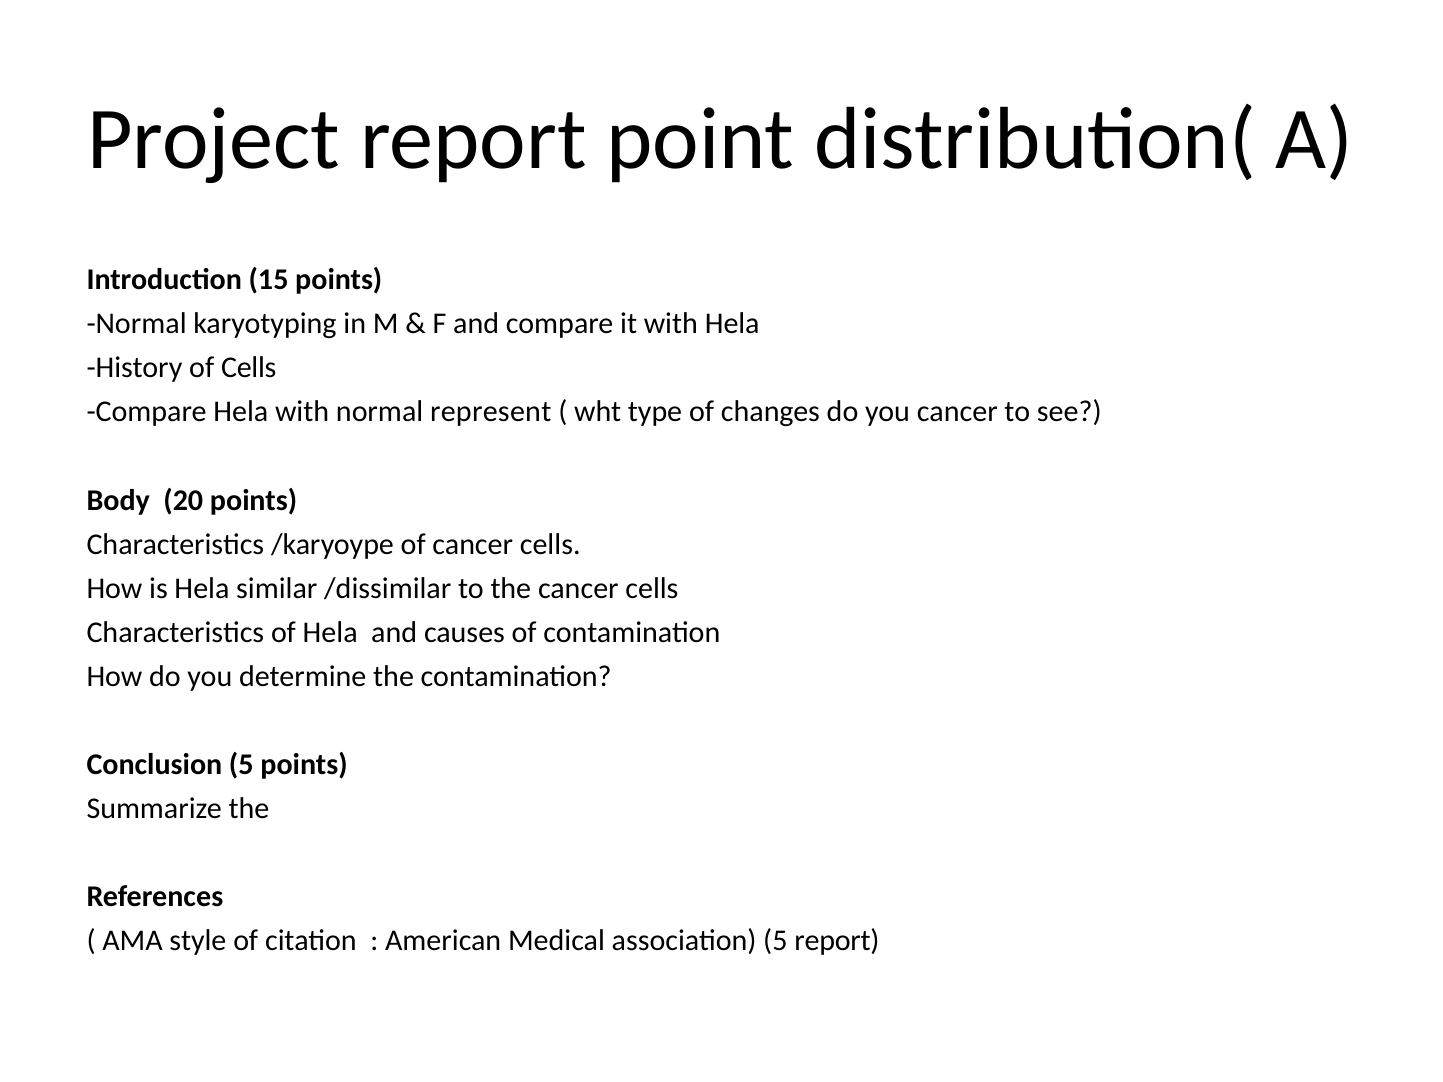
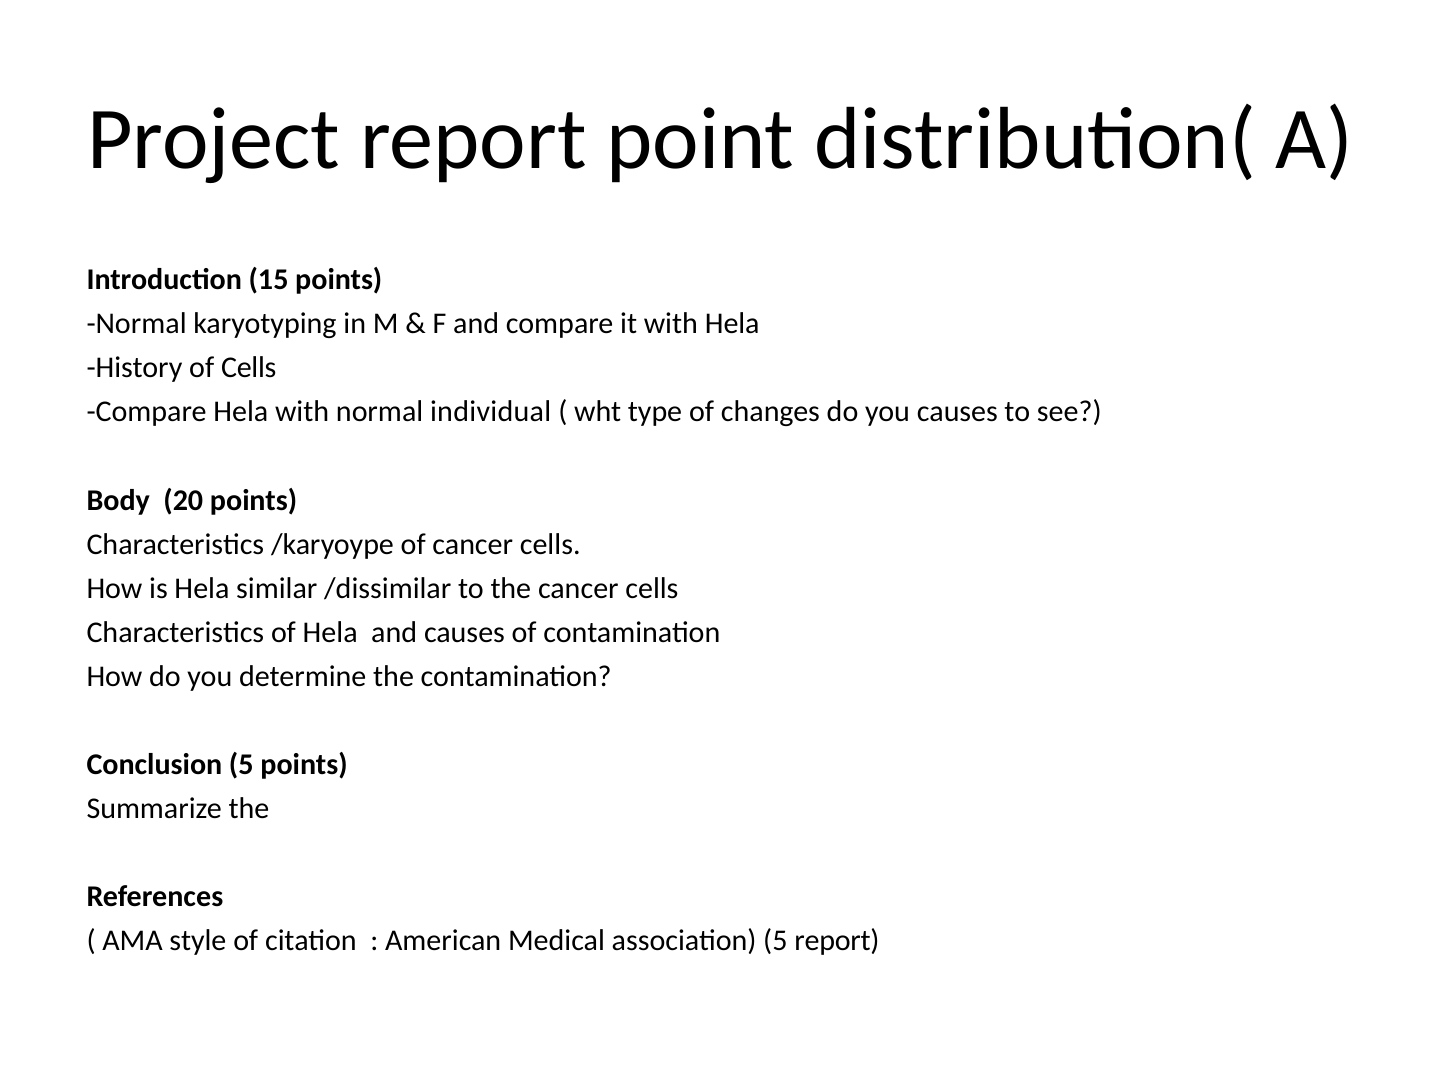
represent: represent -> individual (491, 412)
you cancer: cancer -> causes (957, 412)
